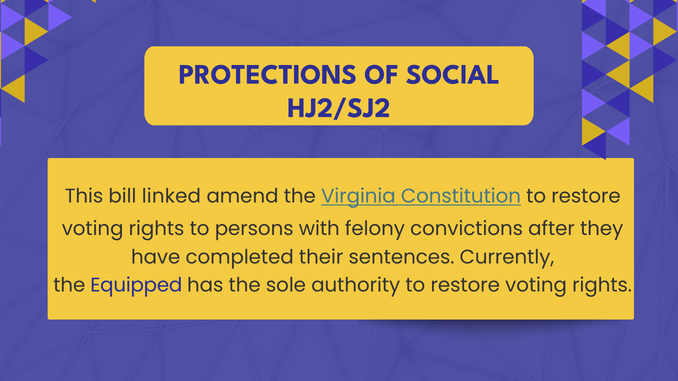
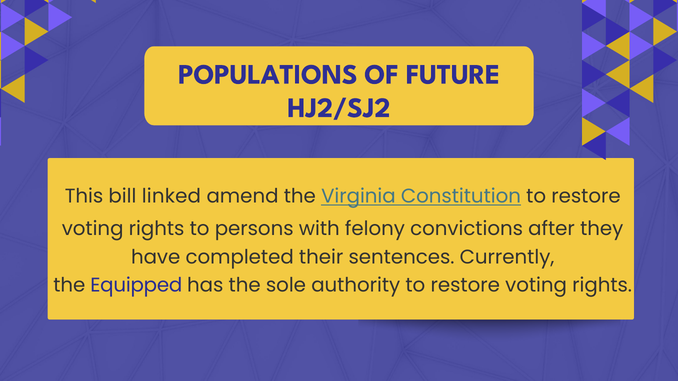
PROTECTIONS: PROTECTIONS -> POPULATIONS (268, 75)
SOCIAL: SOCIAL -> FUTURE (453, 75)
